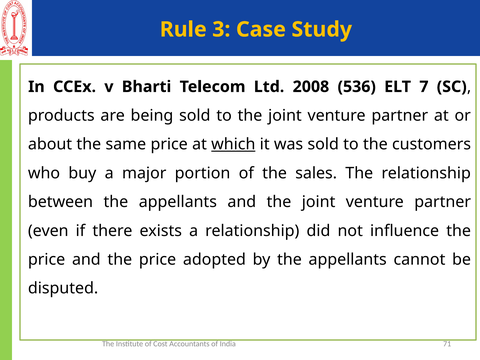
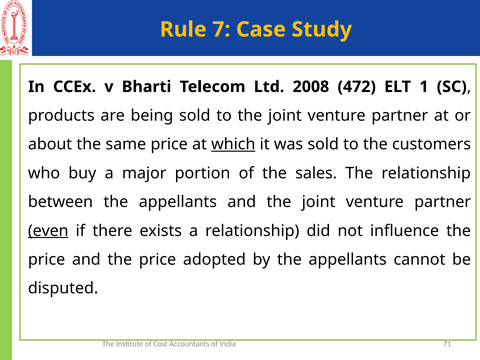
3: 3 -> 7 (221, 29)
536: 536 -> 472 (357, 87)
7: 7 -> 1 (424, 87)
even underline: none -> present (48, 231)
